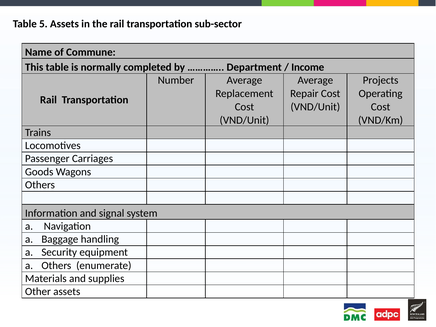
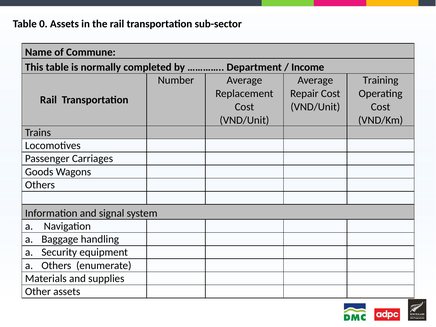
5: 5 -> 0 (43, 24)
Projects: Projects -> Training (381, 80)
